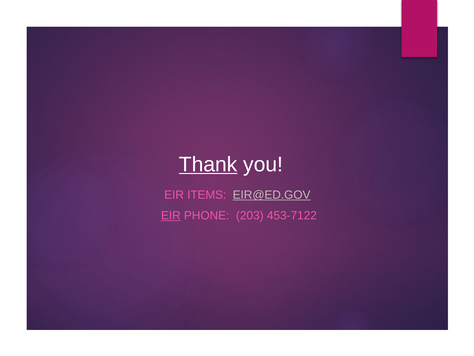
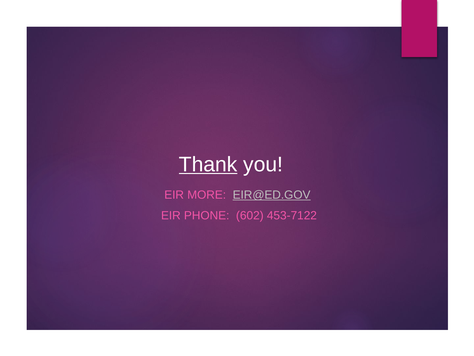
ITEMS: ITEMS -> MORE (207, 195)
EIR underline: present -> none (171, 215)
203: 203 -> 602 (250, 215)
